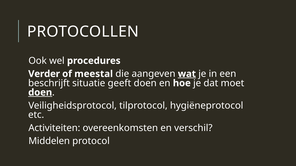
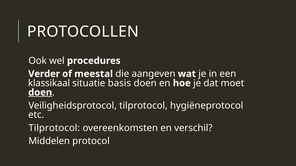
wat underline: present -> none (187, 74)
beschrijft: beschrijft -> klassikaal (49, 83)
geeft: geeft -> basis (119, 83)
Activiteiten: Activiteiten -> Tilprotocol (54, 128)
